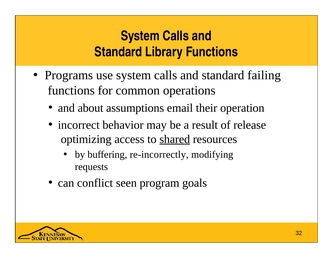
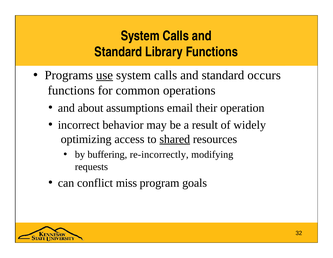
use underline: none -> present (105, 75)
failing: failing -> occurs (264, 75)
release: release -> widely (250, 125)
seen: seen -> miss (126, 182)
